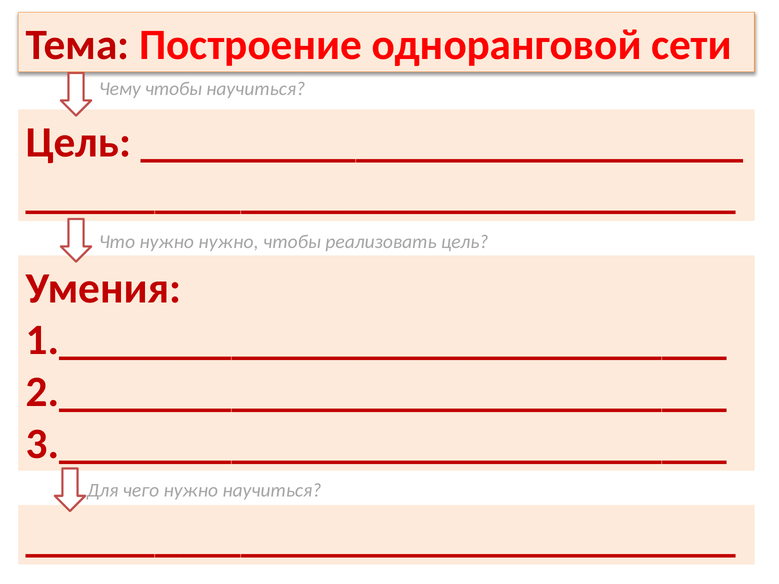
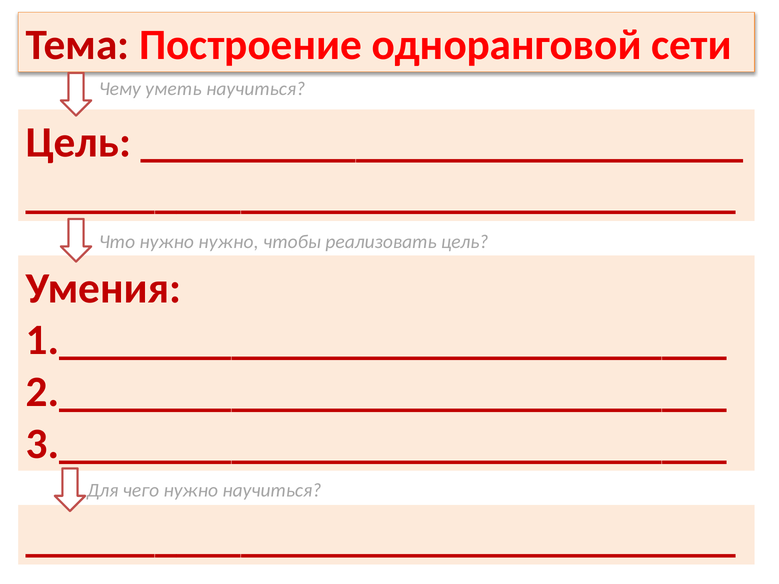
Чему чтобы: чтобы -> уметь (173, 89)
